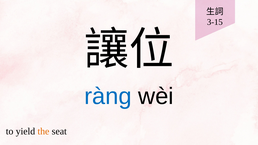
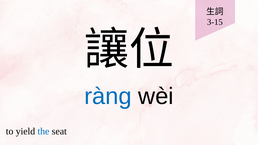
the colour: orange -> blue (43, 132)
